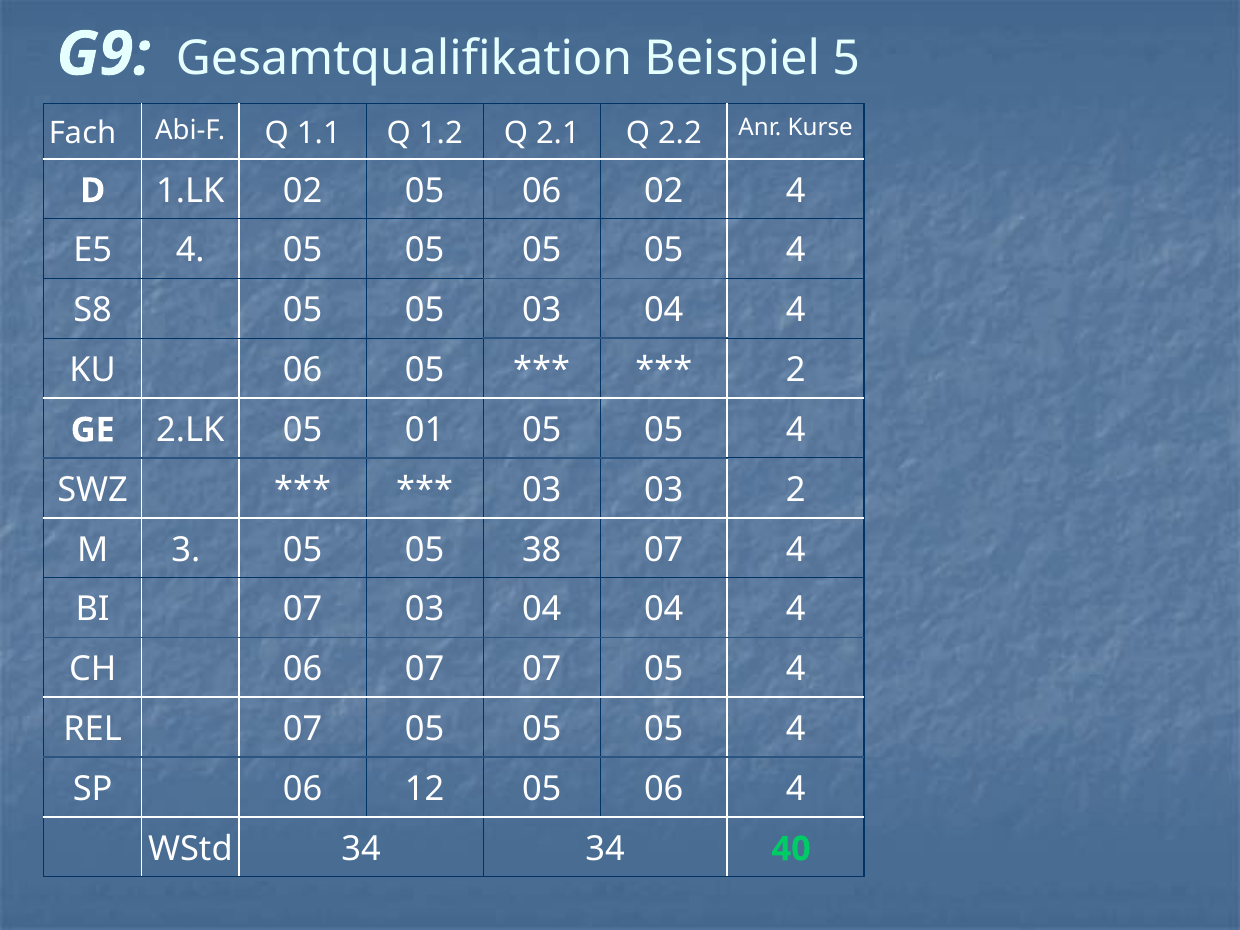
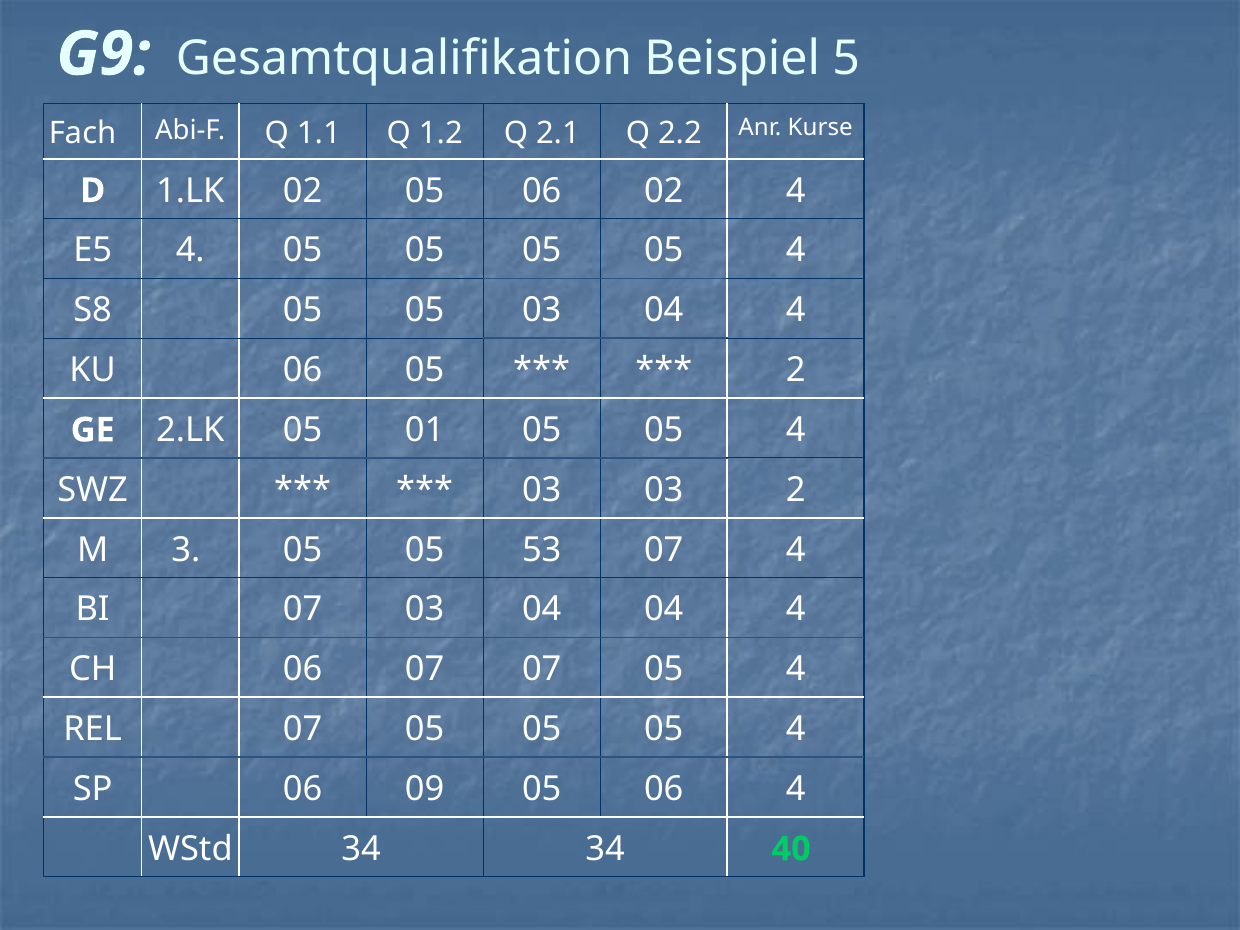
38: 38 -> 53 (542, 550)
12: 12 -> 09 (425, 789)
